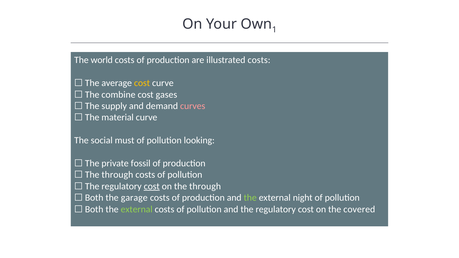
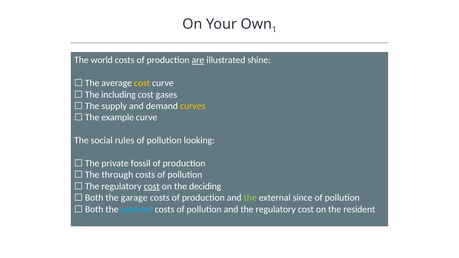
are underline: none -> present (198, 60)
illustrated costs: costs -> shine (259, 60)
combine: combine -> including (119, 95)
curves colour: pink -> yellow (193, 106)
material: material -> example (118, 118)
must: must -> rules (125, 141)
the through: through -> deciding (205, 186)
night: night -> since (303, 198)
external colour: light green -> light blue (137, 209)
covered: covered -> resident (359, 209)
